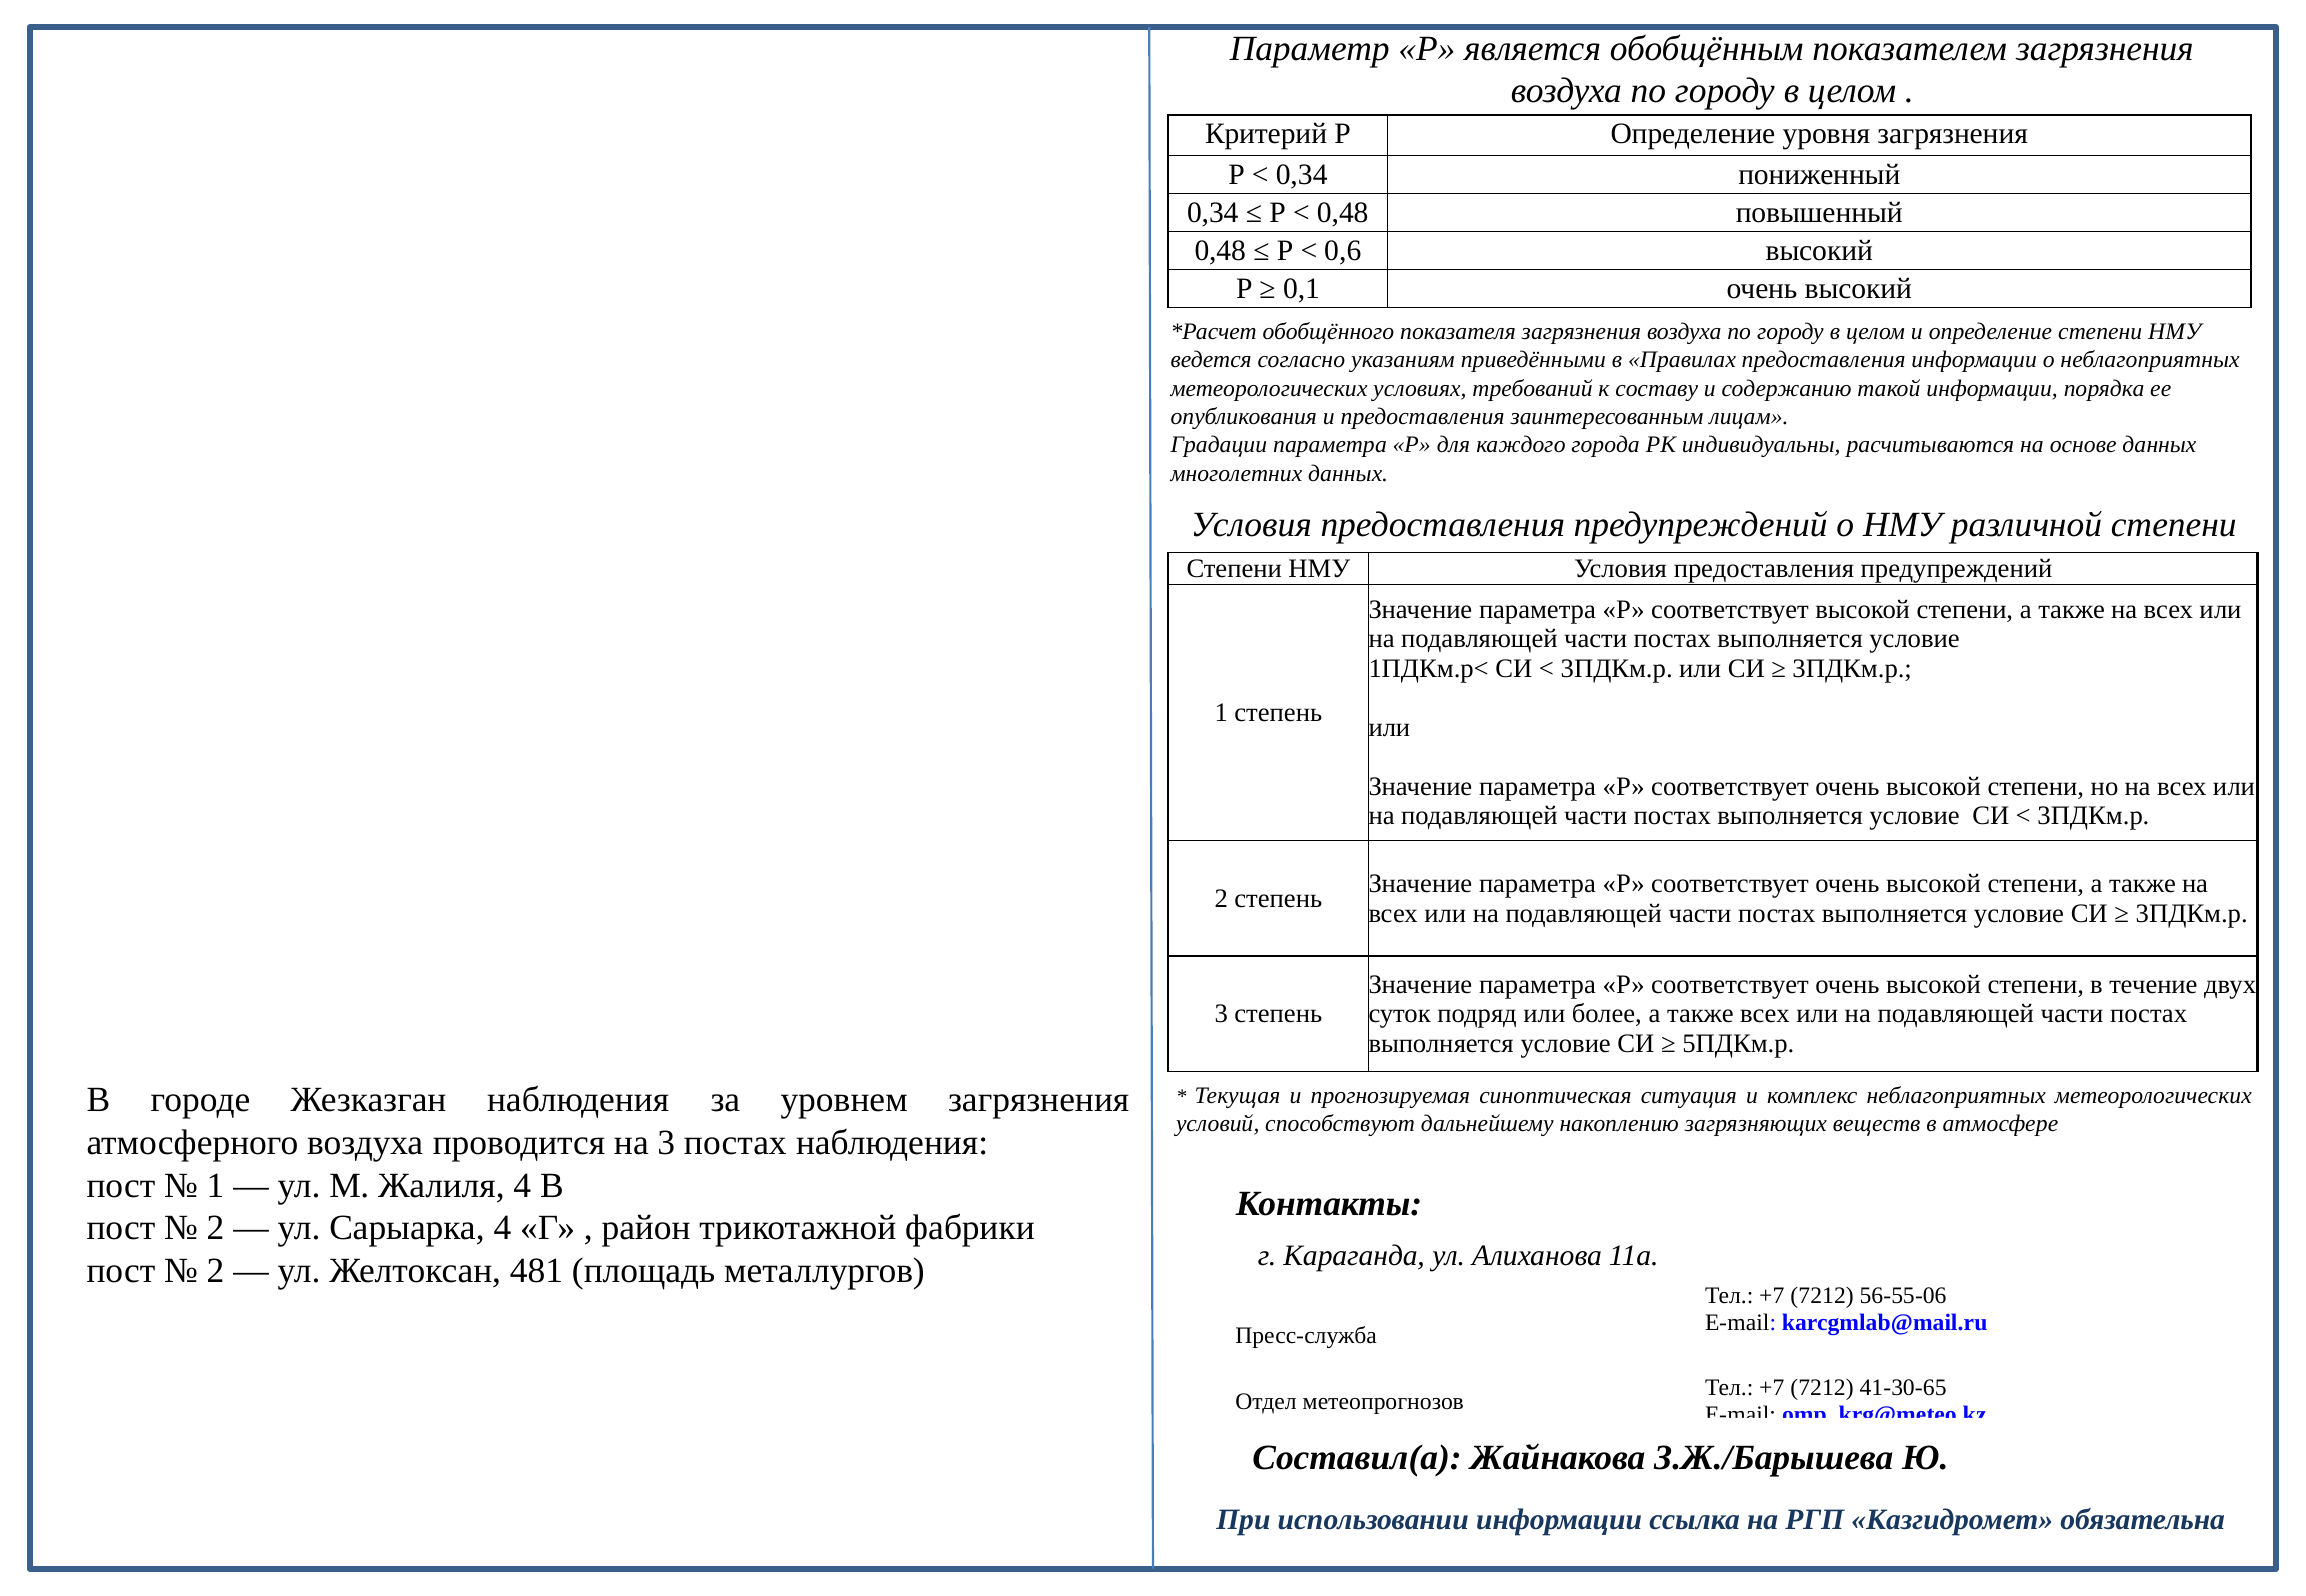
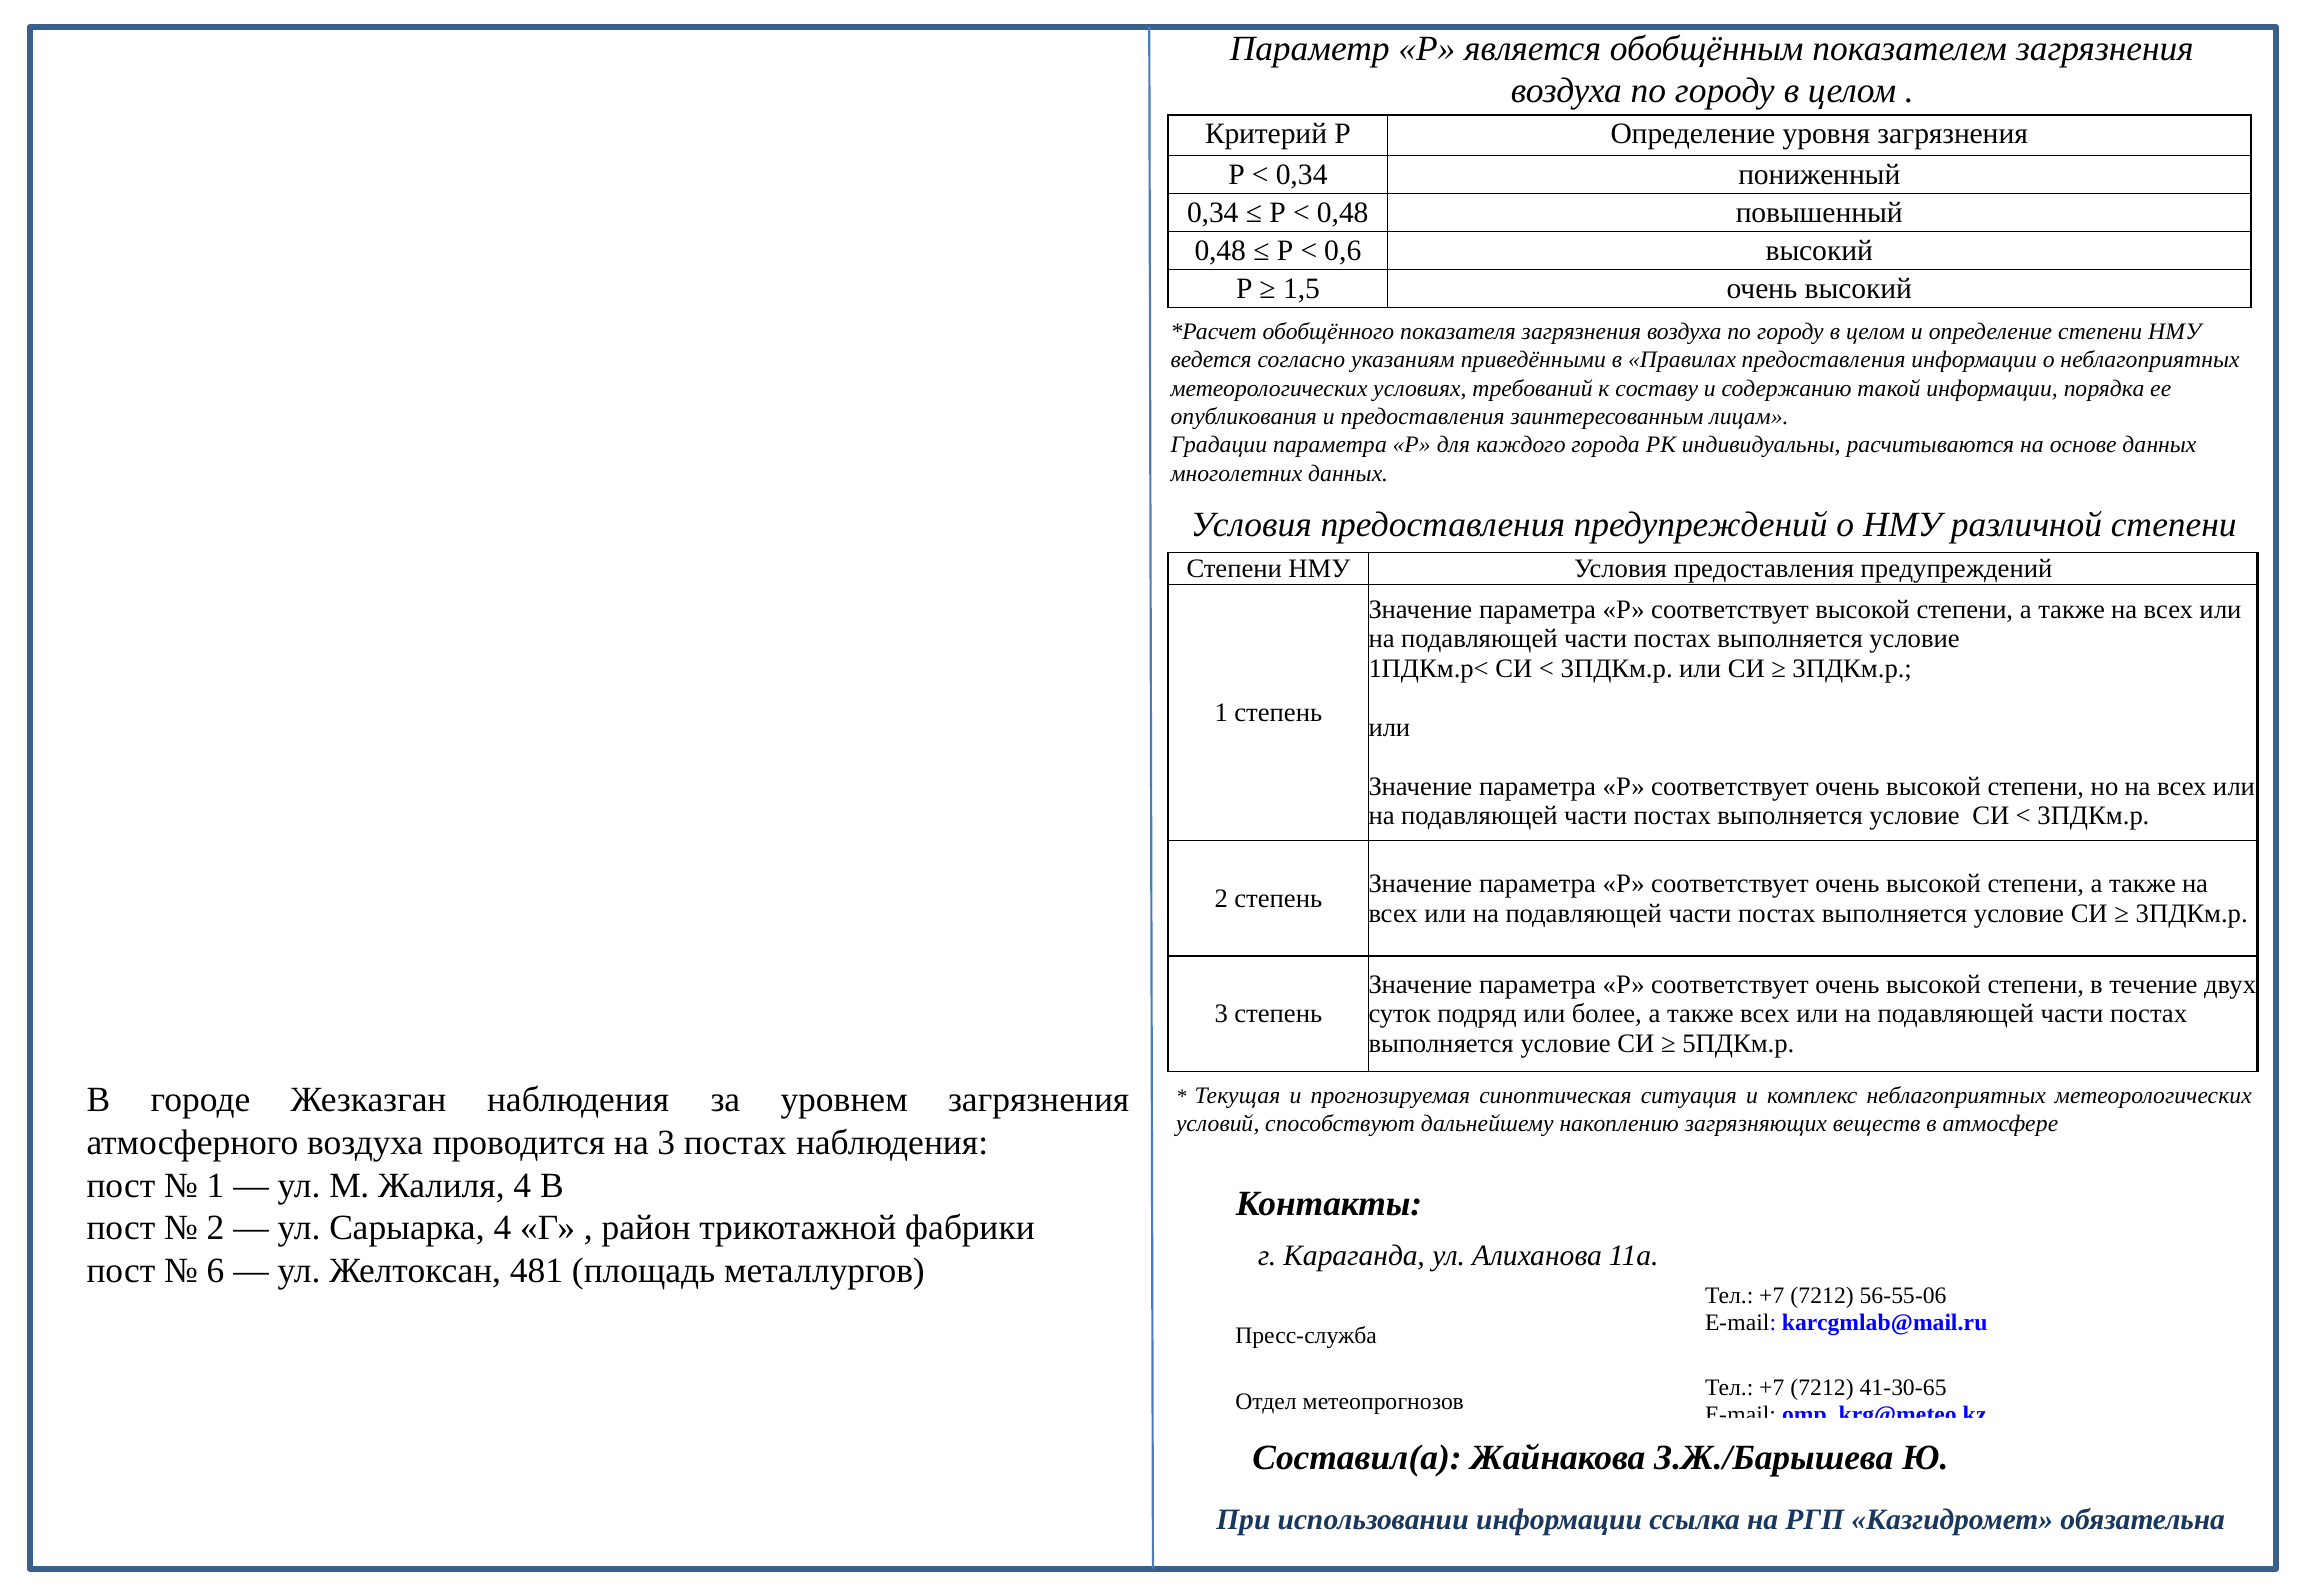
0,1: 0,1 -> 1,5 (1302, 289)
2: 2 -> 6 (216, 1271)
